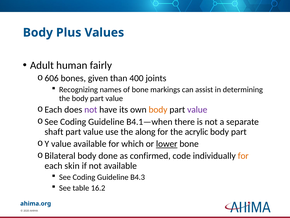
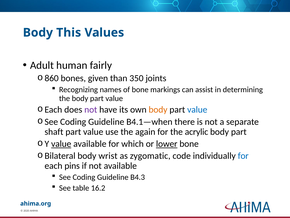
Plus: Plus -> This (69, 33)
606: 606 -> 860 (52, 78)
400: 400 -> 350 (136, 78)
value colour: purple -> blue (197, 109)
along: along -> again (145, 131)
value underline: none -> present (61, 144)
done: done -> wrist (108, 156)
confirmed: confirmed -> zygomatic (150, 156)
for colour: orange -> blue (243, 156)
skin: skin -> pins (72, 166)
